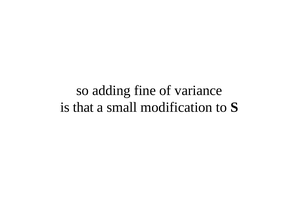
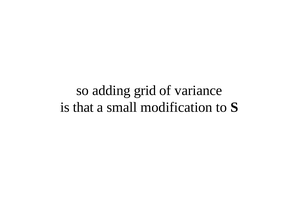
fine: fine -> grid (145, 90)
